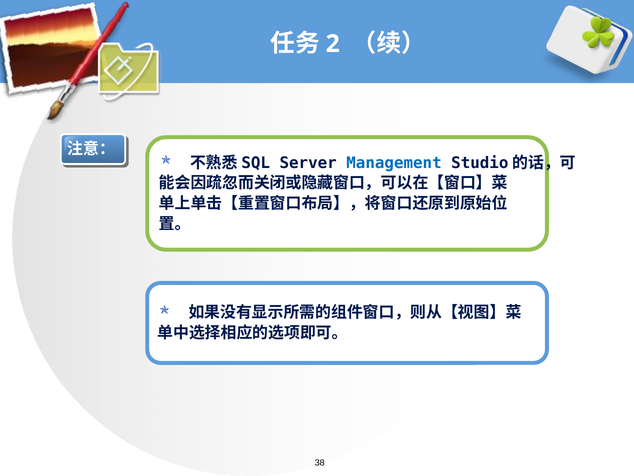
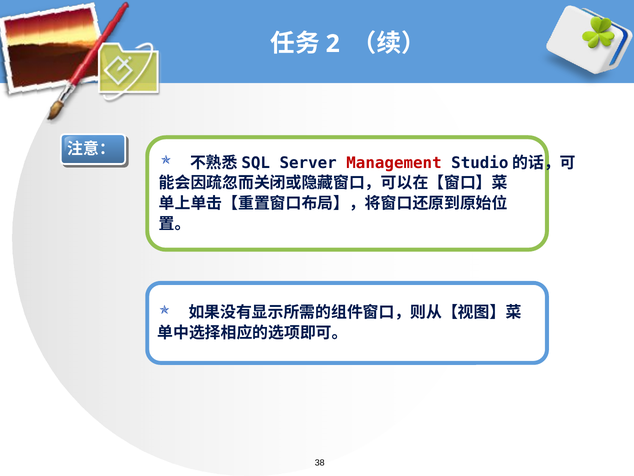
Management colour: blue -> red (394, 163)
